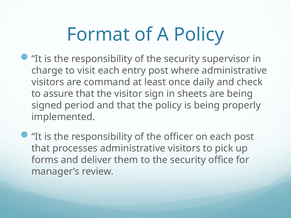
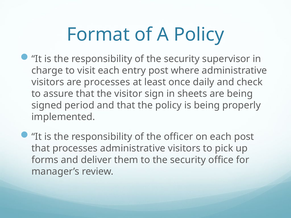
are command: command -> processes (107, 82)
